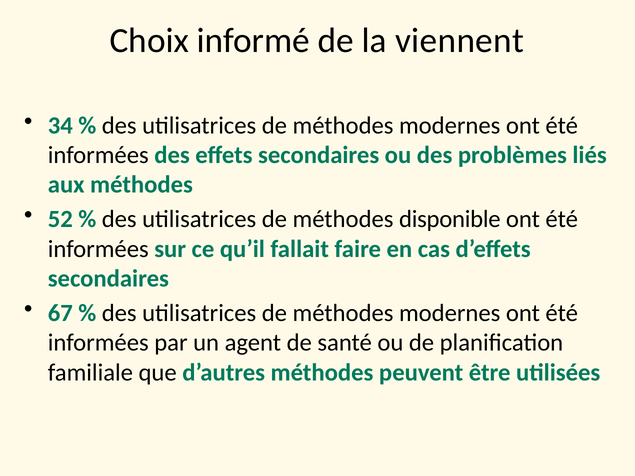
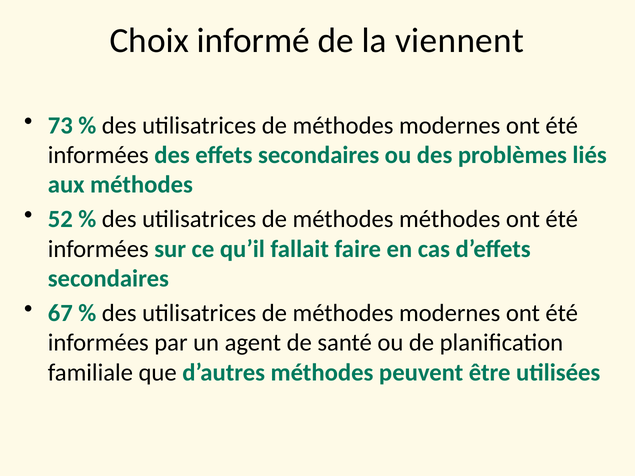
34: 34 -> 73 (60, 126)
méthodes disponible: disponible -> méthodes (450, 219)
